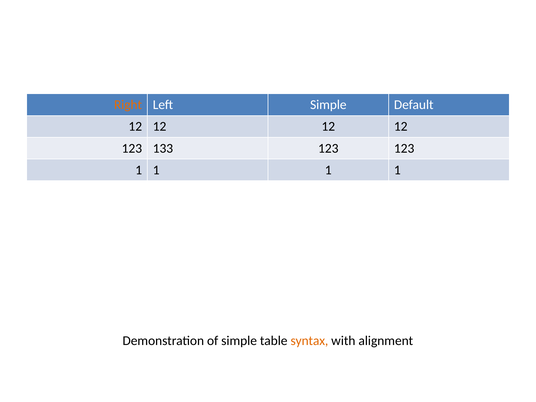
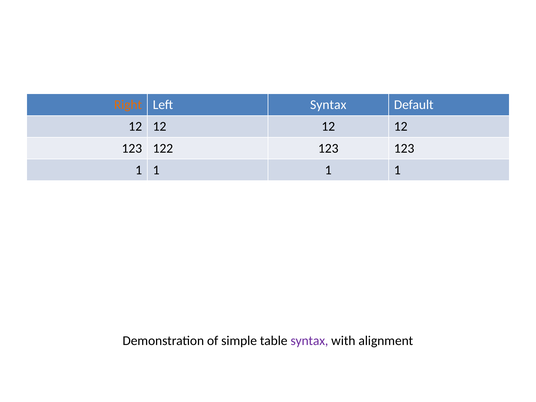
Left Simple: Simple -> Syntax (328, 105)
133: 133 -> 122 (163, 148)
syntax colour: orange -> purple (309, 341)
